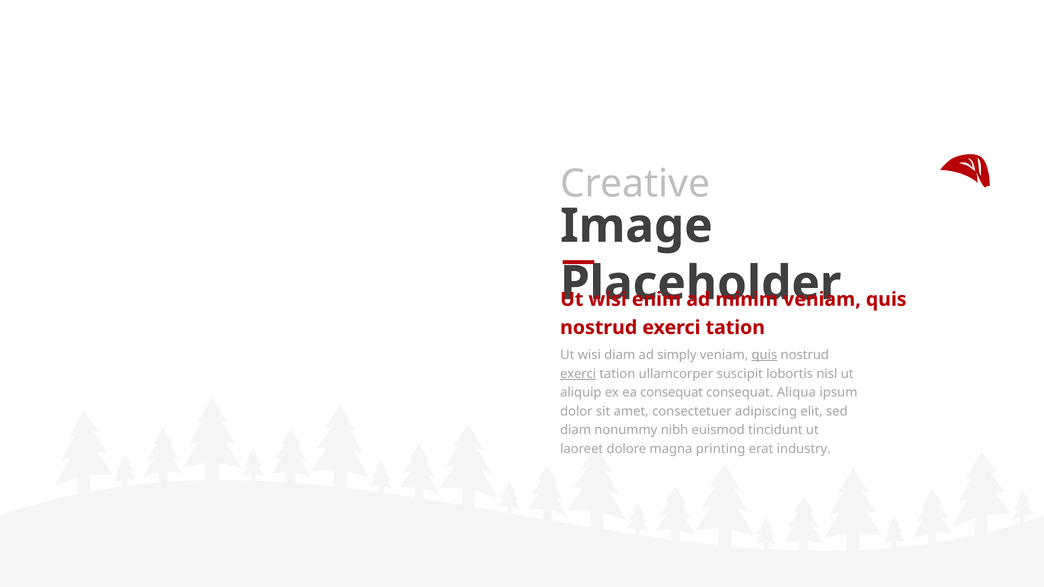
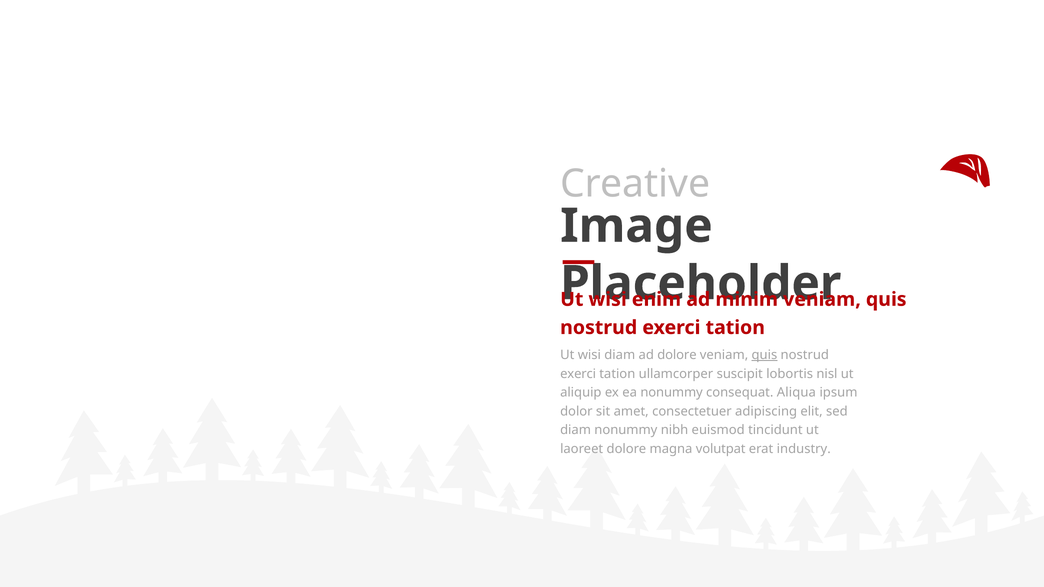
ad simply: simply -> dolore (677, 355)
exerci underline: present -> none (578, 374)
ea consequat: consequat -> nonummy (672, 393)
printing: printing -> volutpat (721, 449)
